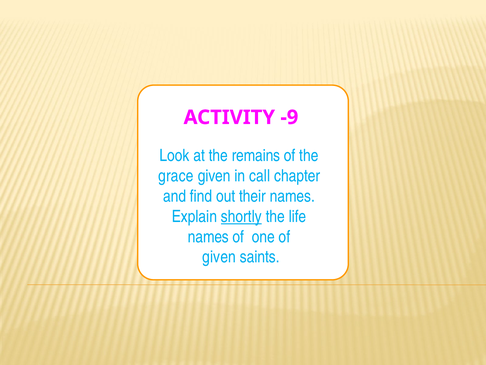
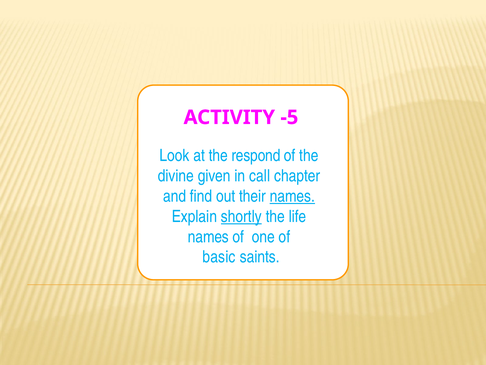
-9: -9 -> -5 (289, 117)
remains: remains -> respond (256, 155)
grace: grace -> divine (176, 176)
names underline: none -> present (292, 196)
given: given -> basic (219, 257)
